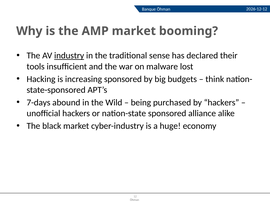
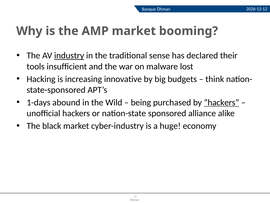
increasing sponsored: sponsored -> innovative (123, 79)
7-days: 7-days -> 1-days (39, 102)
hackers underline: none -> present (222, 102)
